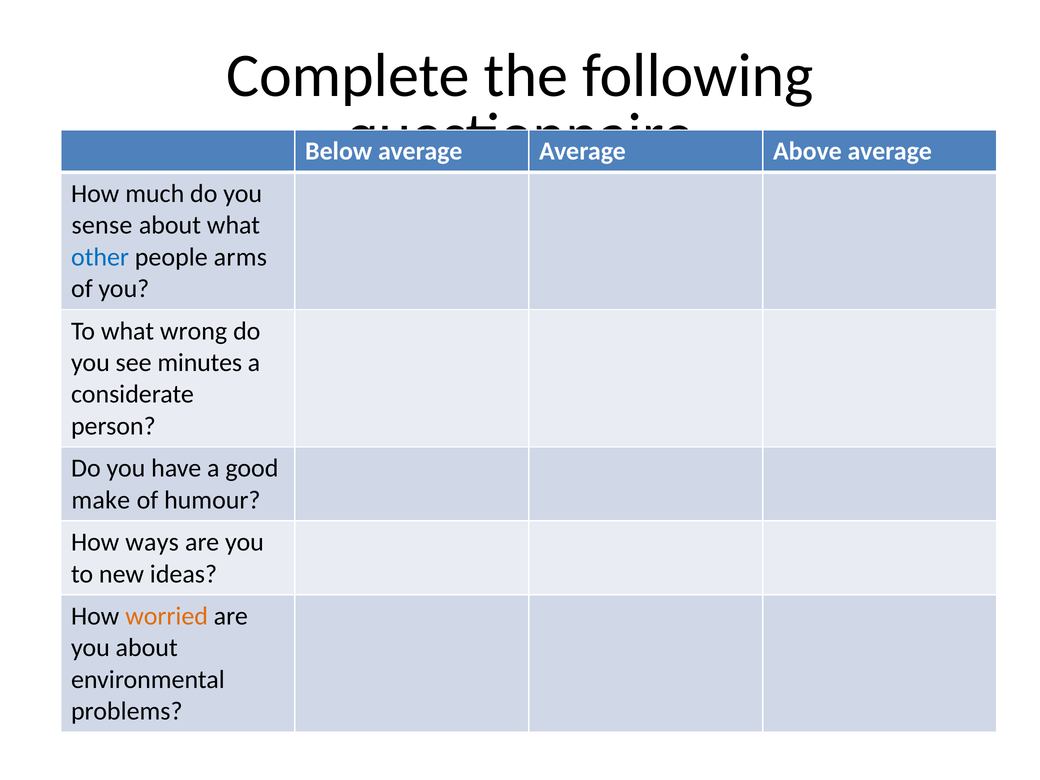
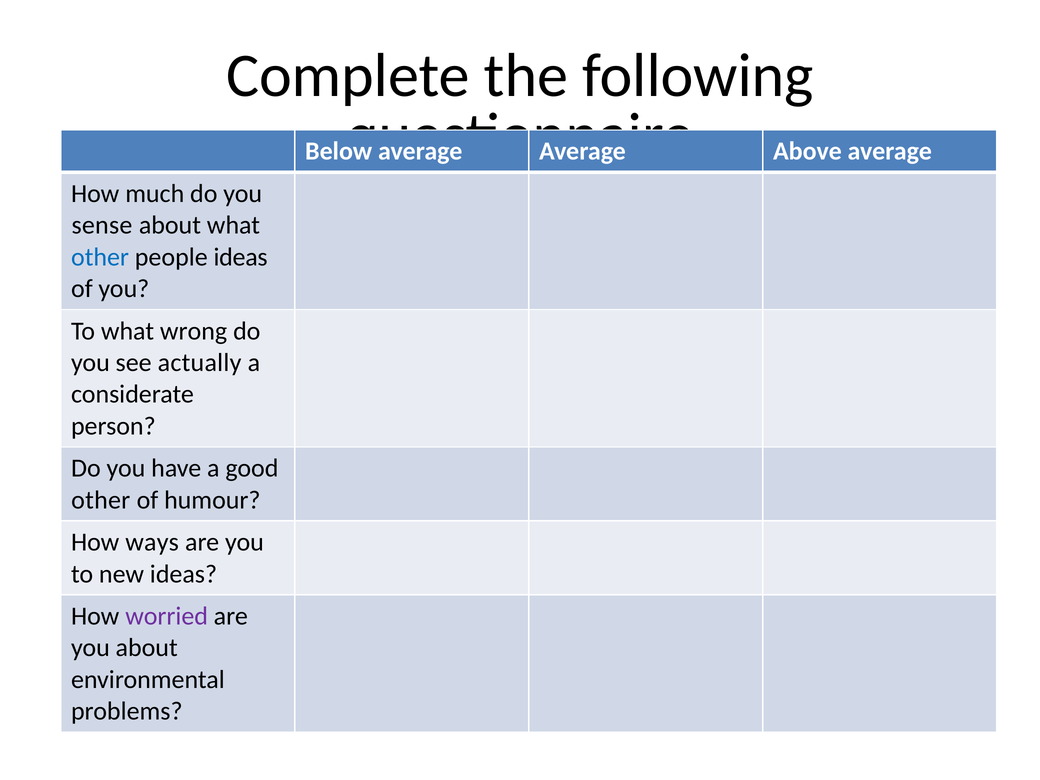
people arms: arms -> ideas (241, 257)
minutes: minutes -> actually (200, 363)
make: make -> other (101, 500)
worried colour: orange -> purple (167, 616)
